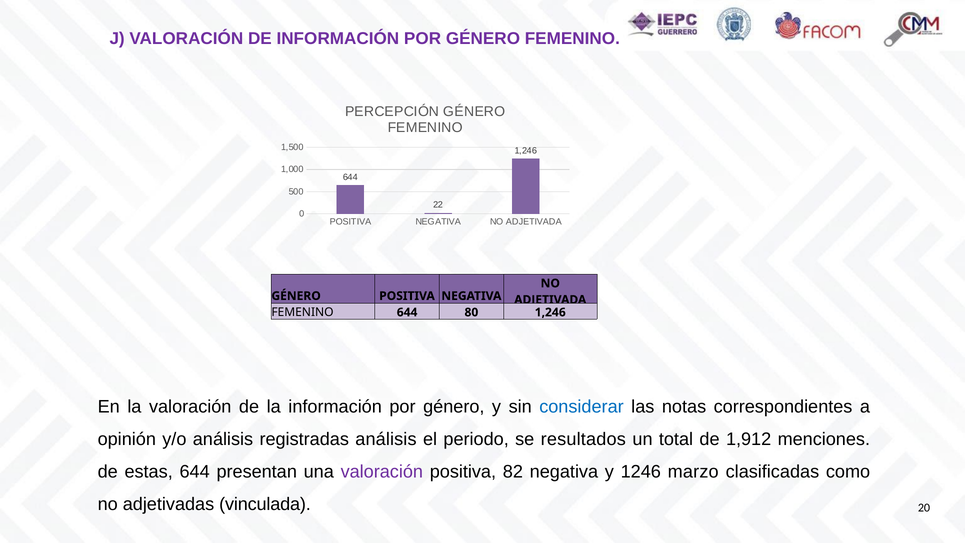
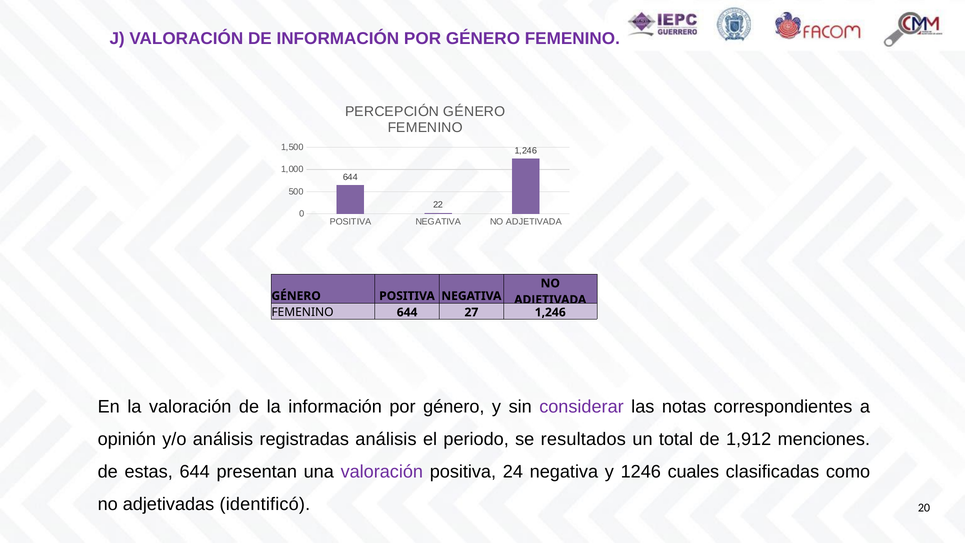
80: 80 -> 27 (471, 312)
considerar colour: blue -> purple (581, 406)
82: 82 -> 24 (513, 472)
marzo: marzo -> cuales (693, 472)
vinculada: vinculada -> identificó (265, 504)
